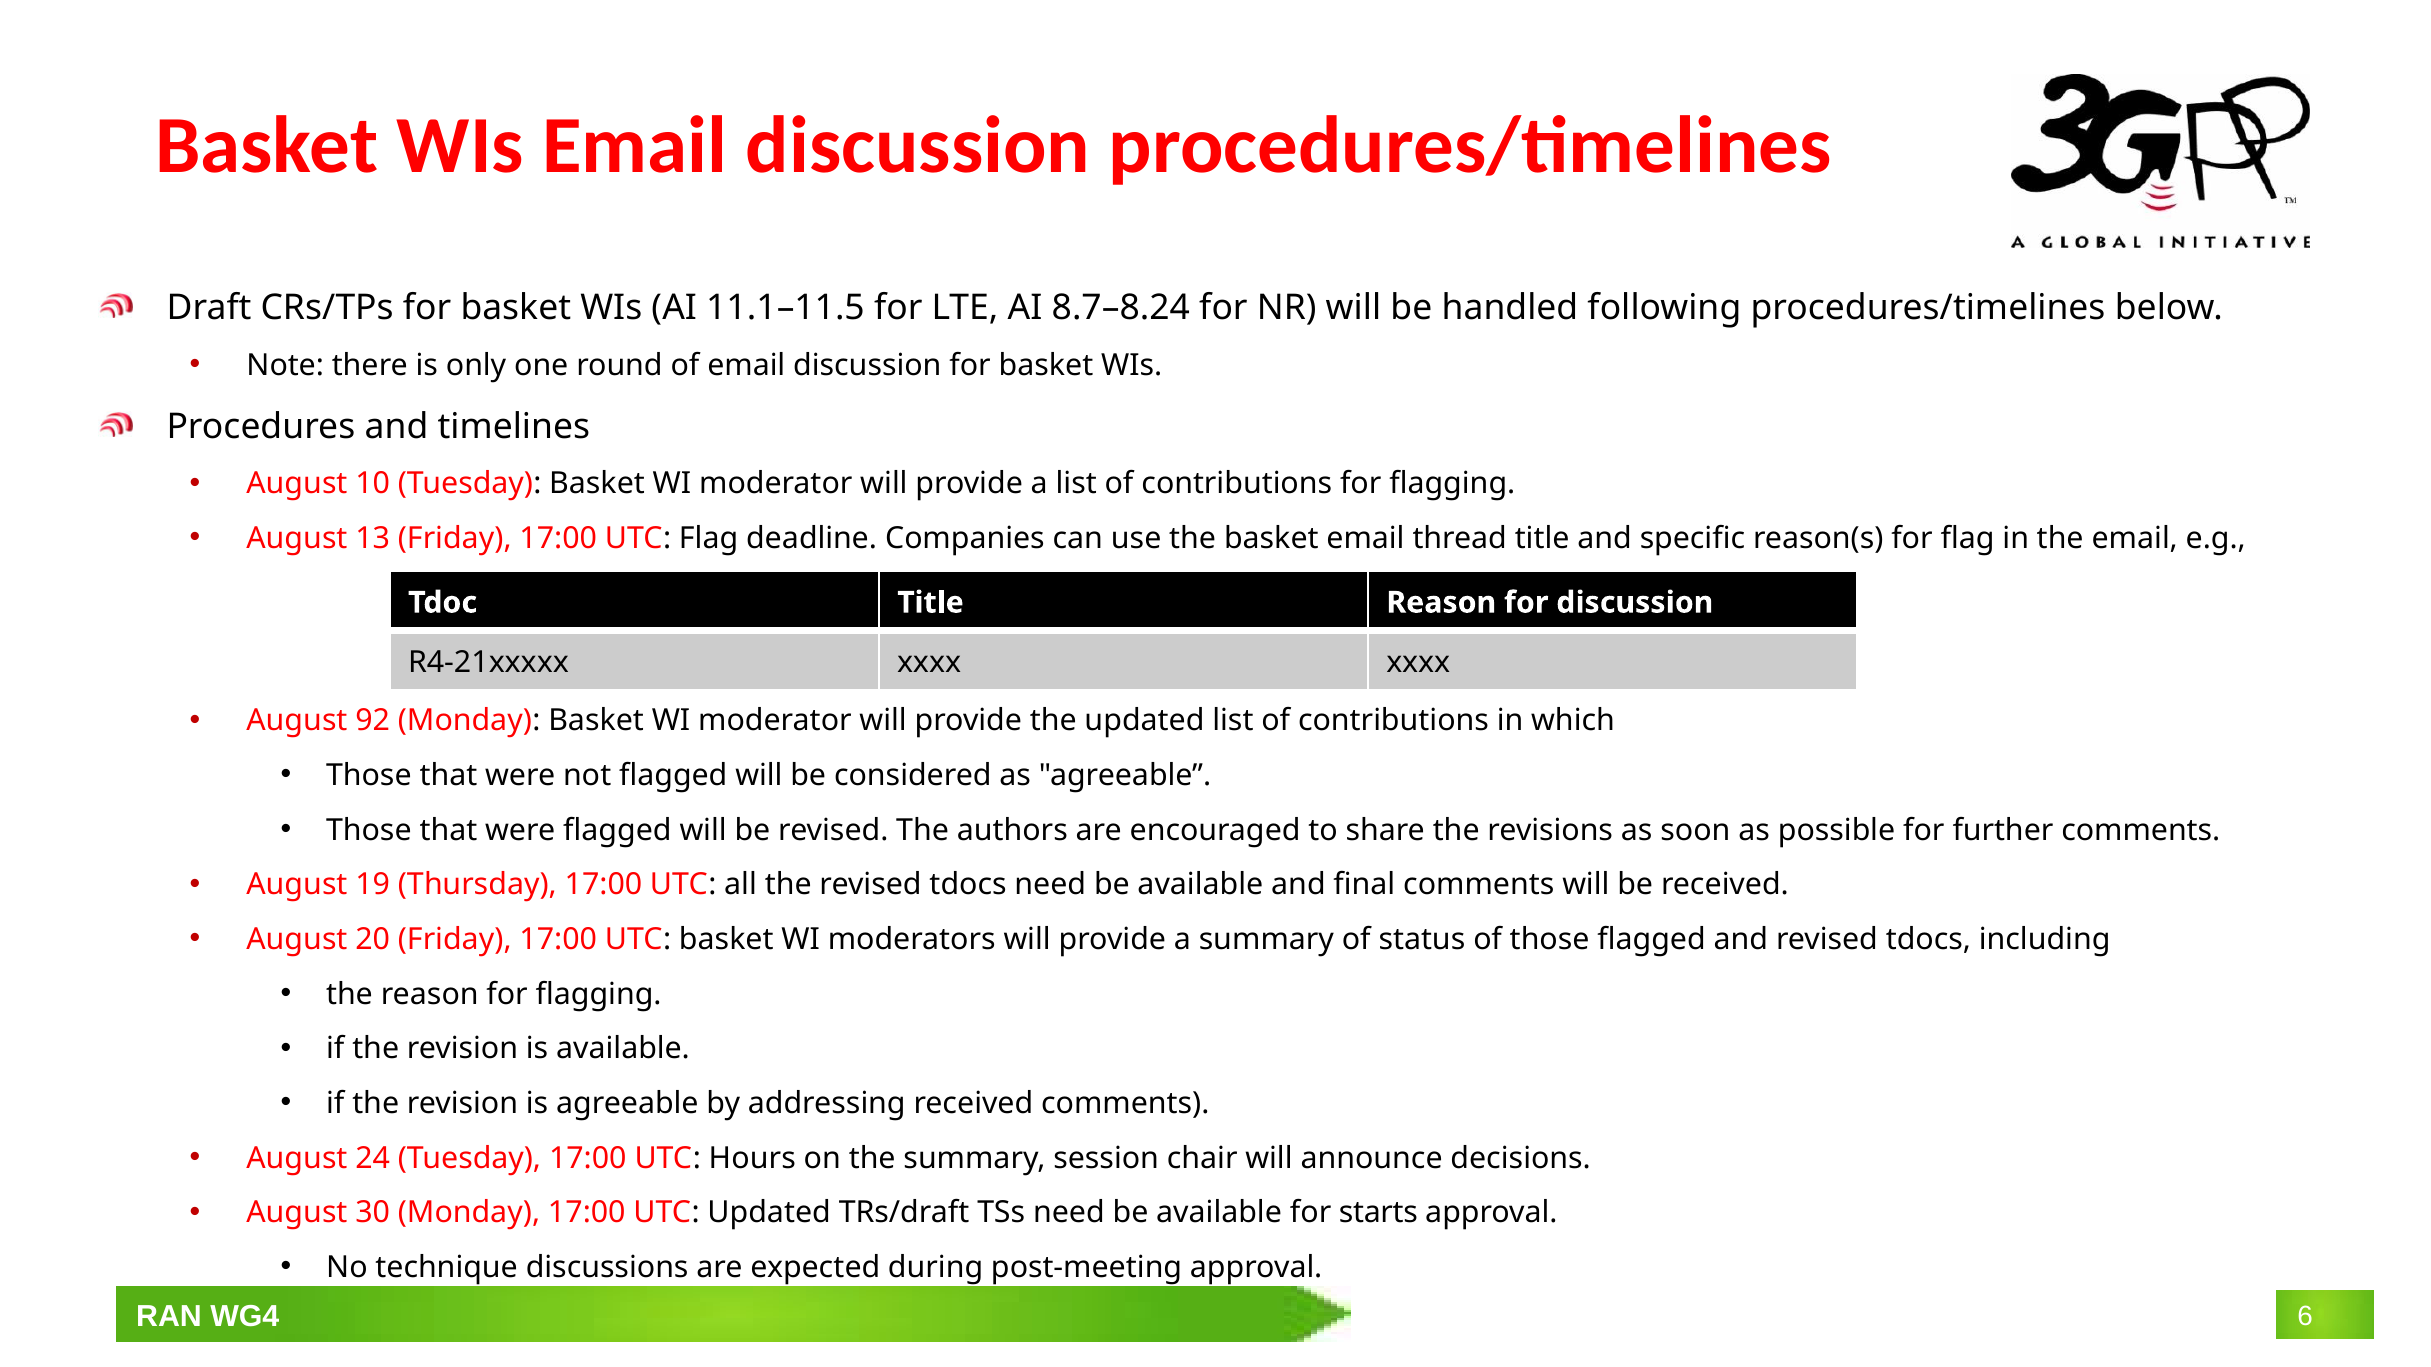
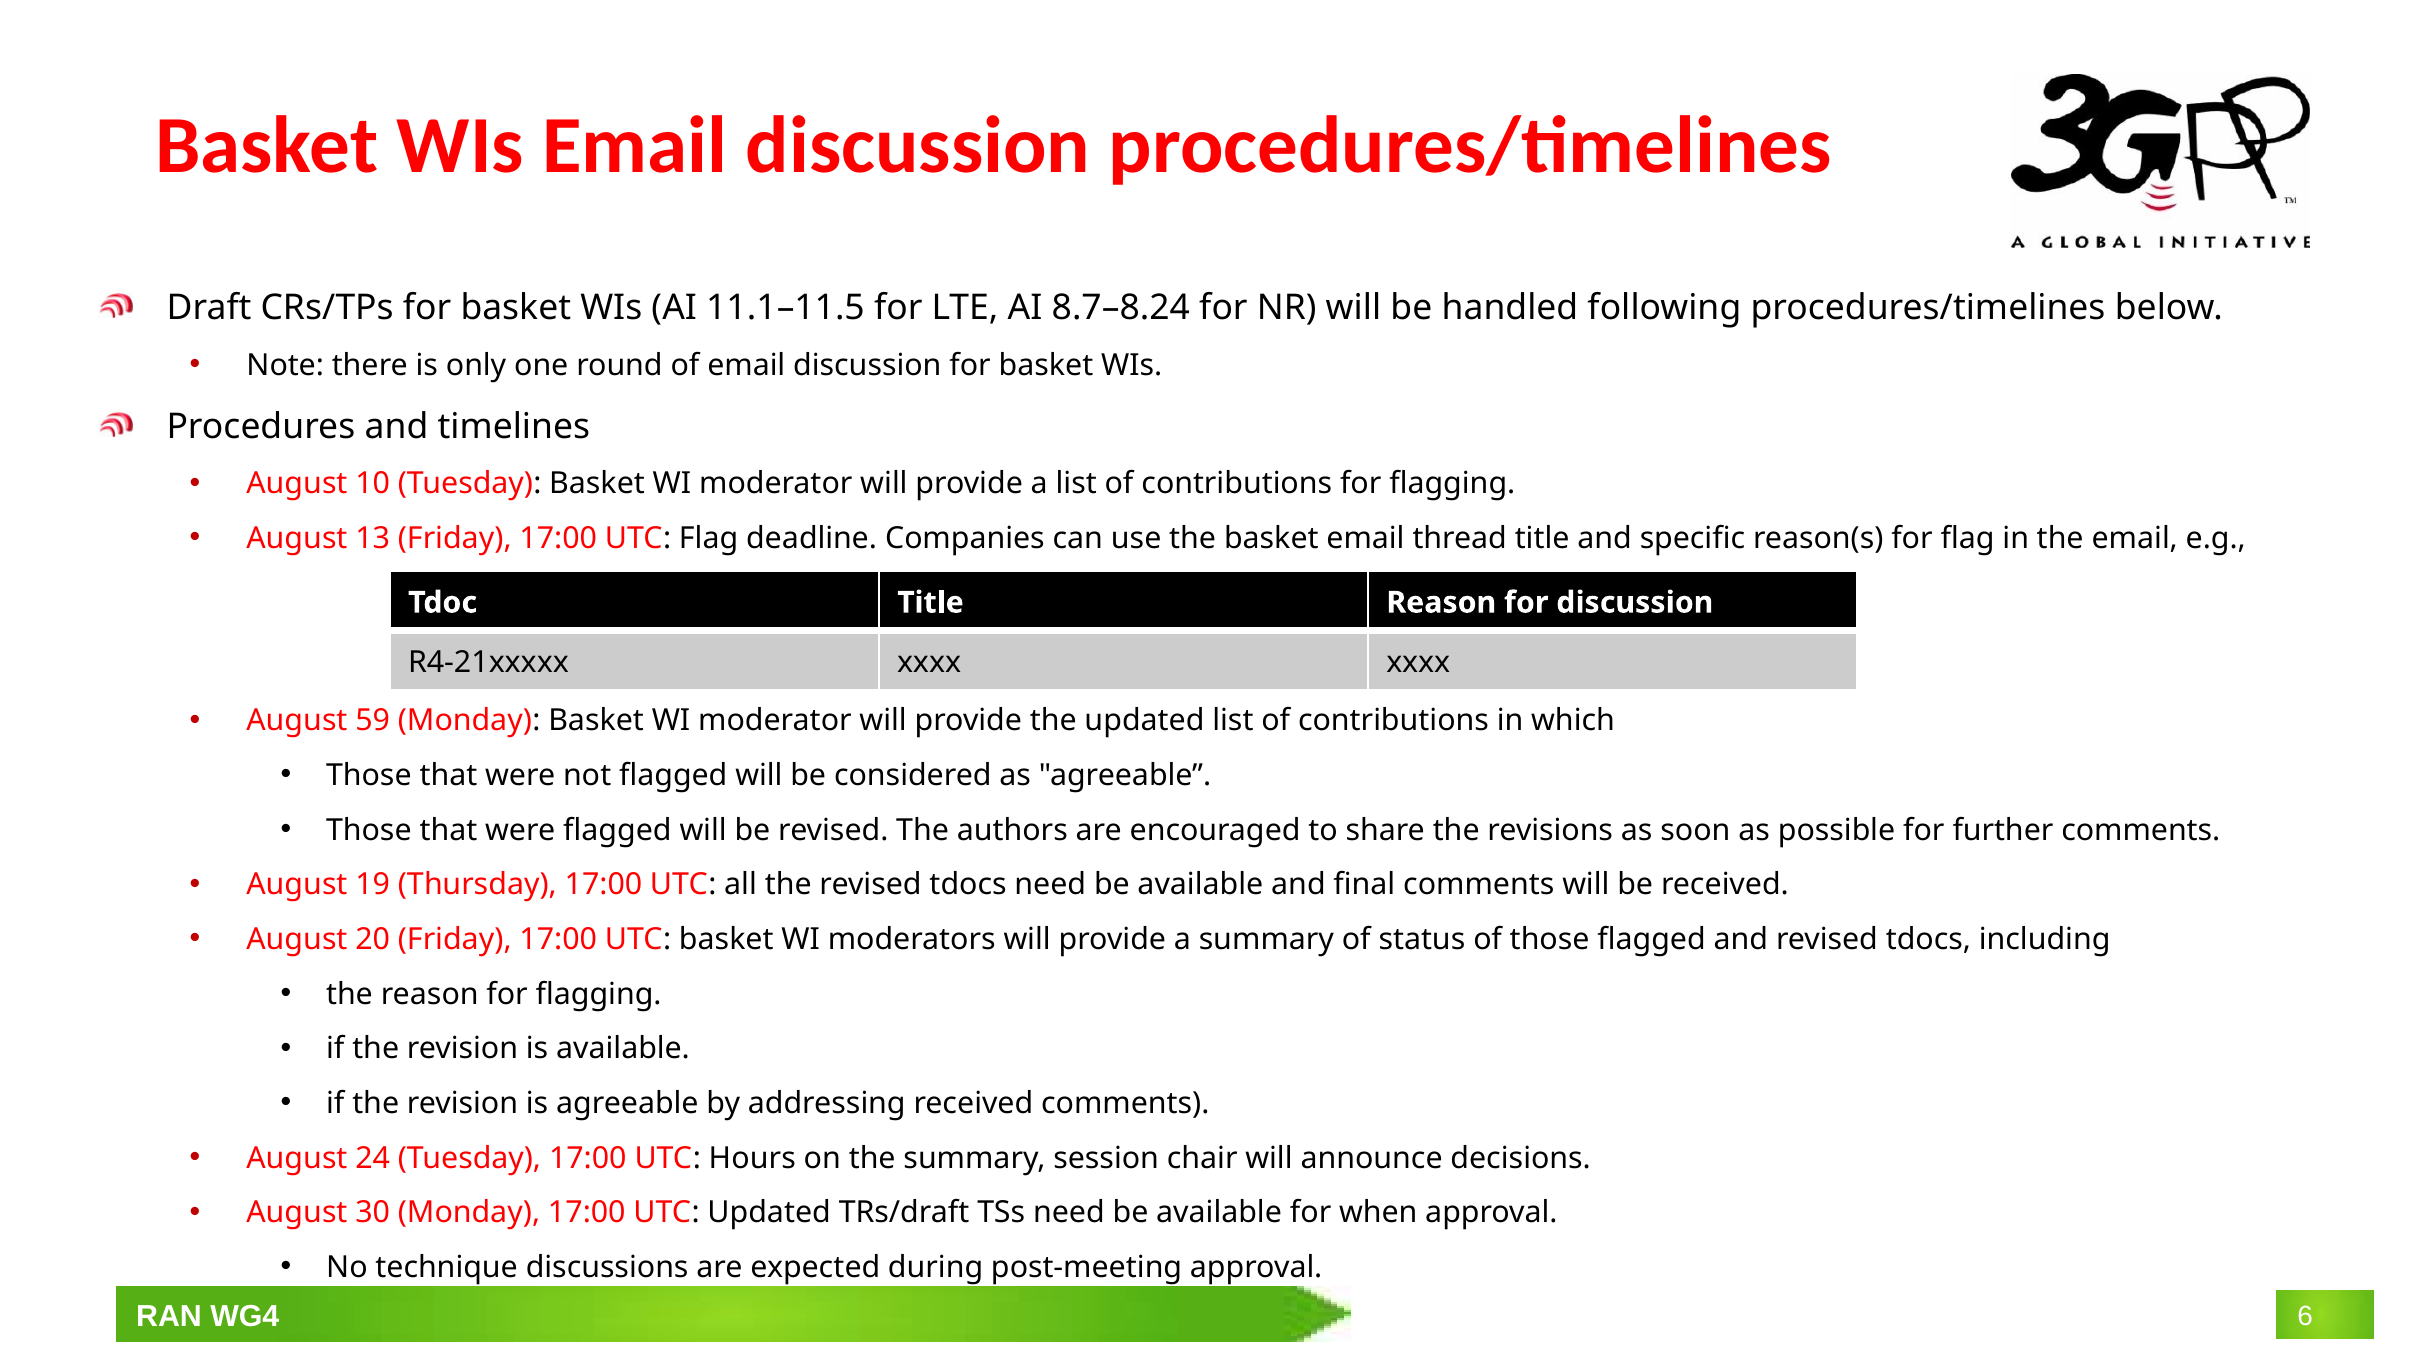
92: 92 -> 59 (373, 721)
starts: starts -> when (1378, 1213)
